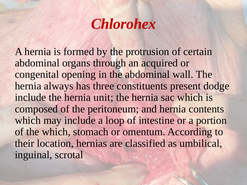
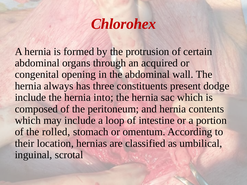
unit: unit -> into (103, 98)
the which: which -> rolled (56, 132)
